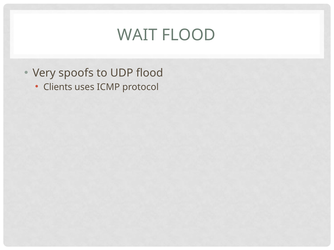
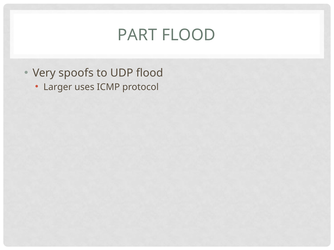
WAIT: WAIT -> PART (137, 35)
Clients: Clients -> Larger (58, 87)
